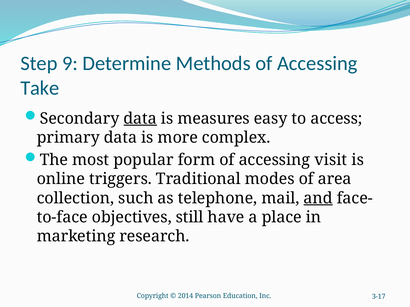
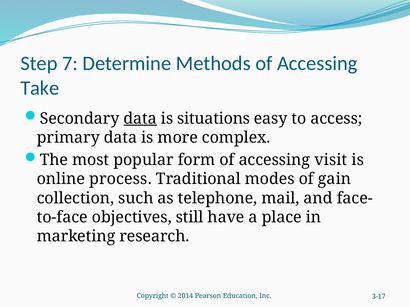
9: 9 -> 7 (70, 64)
measures: measures -> situations (214, 119)
triggers: triggers -> process (120, 179)
area: area -> gain (335, 179)
and underline: present -> none (318, 198)
